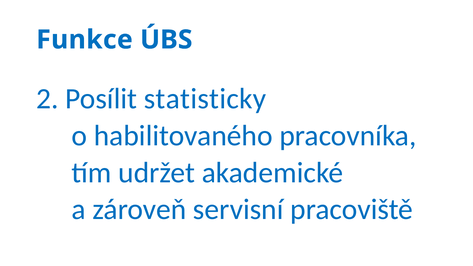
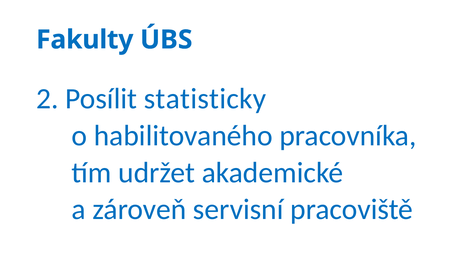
Funkce: Funkce -> Fakulty (85, 40)
